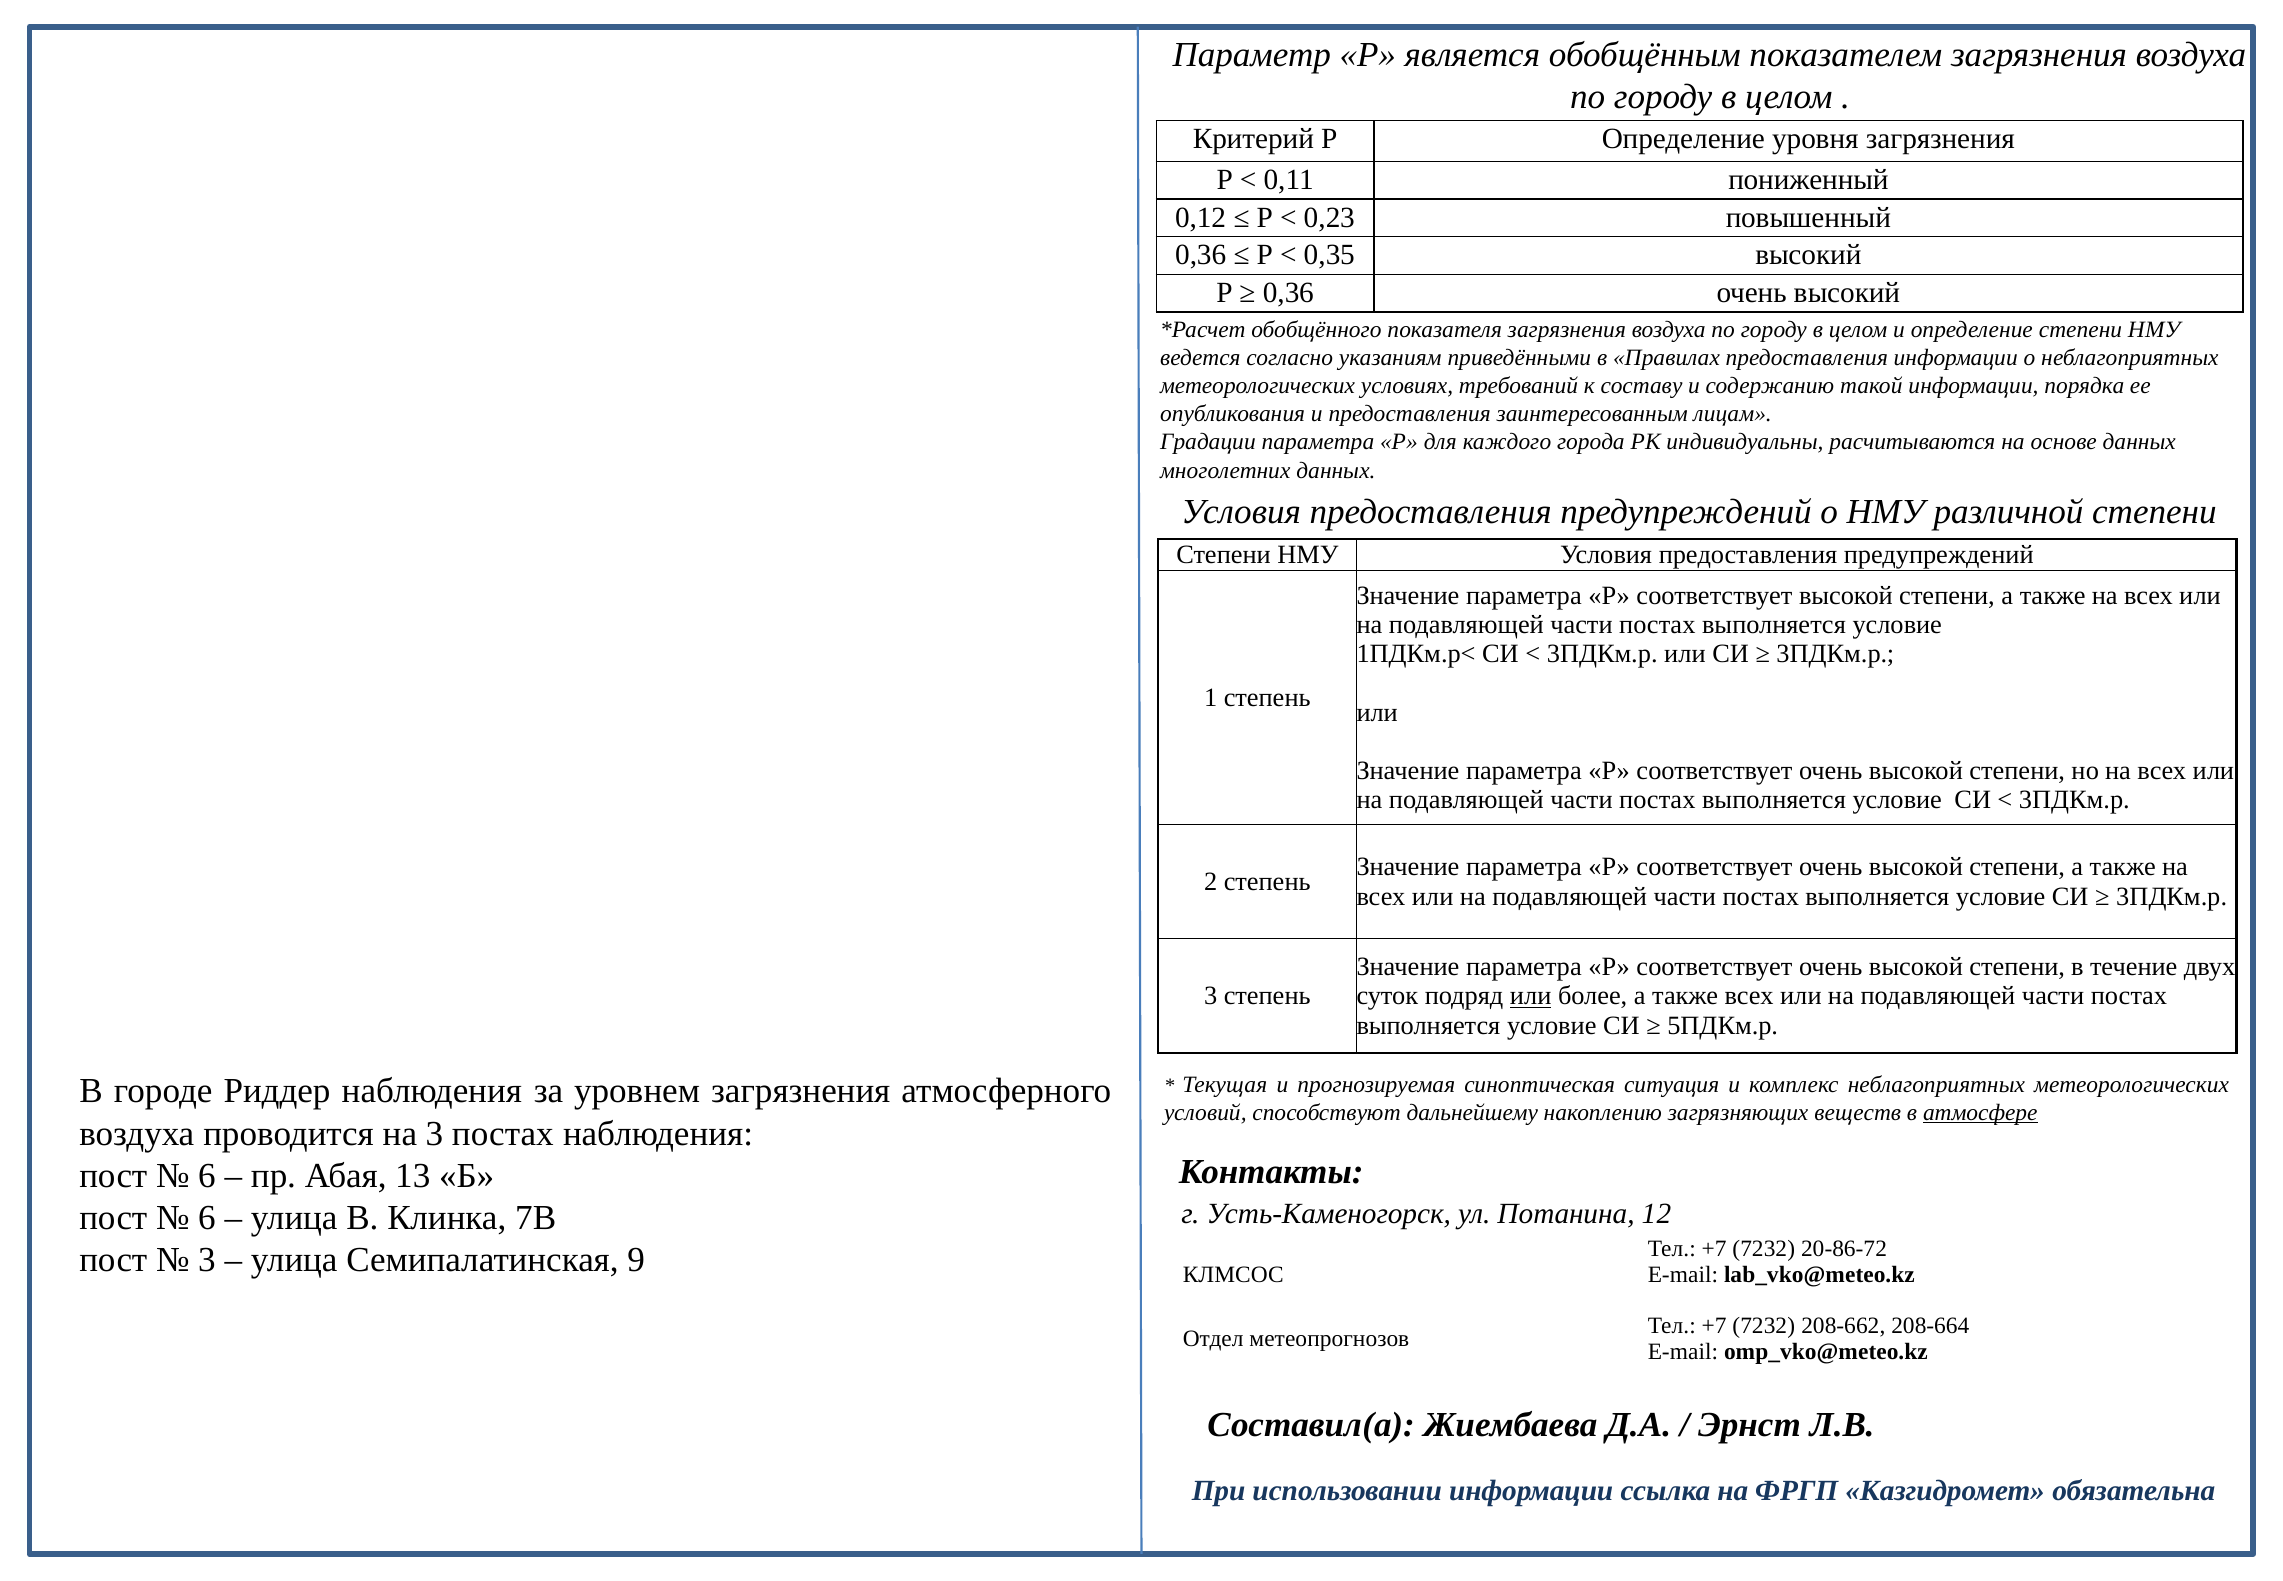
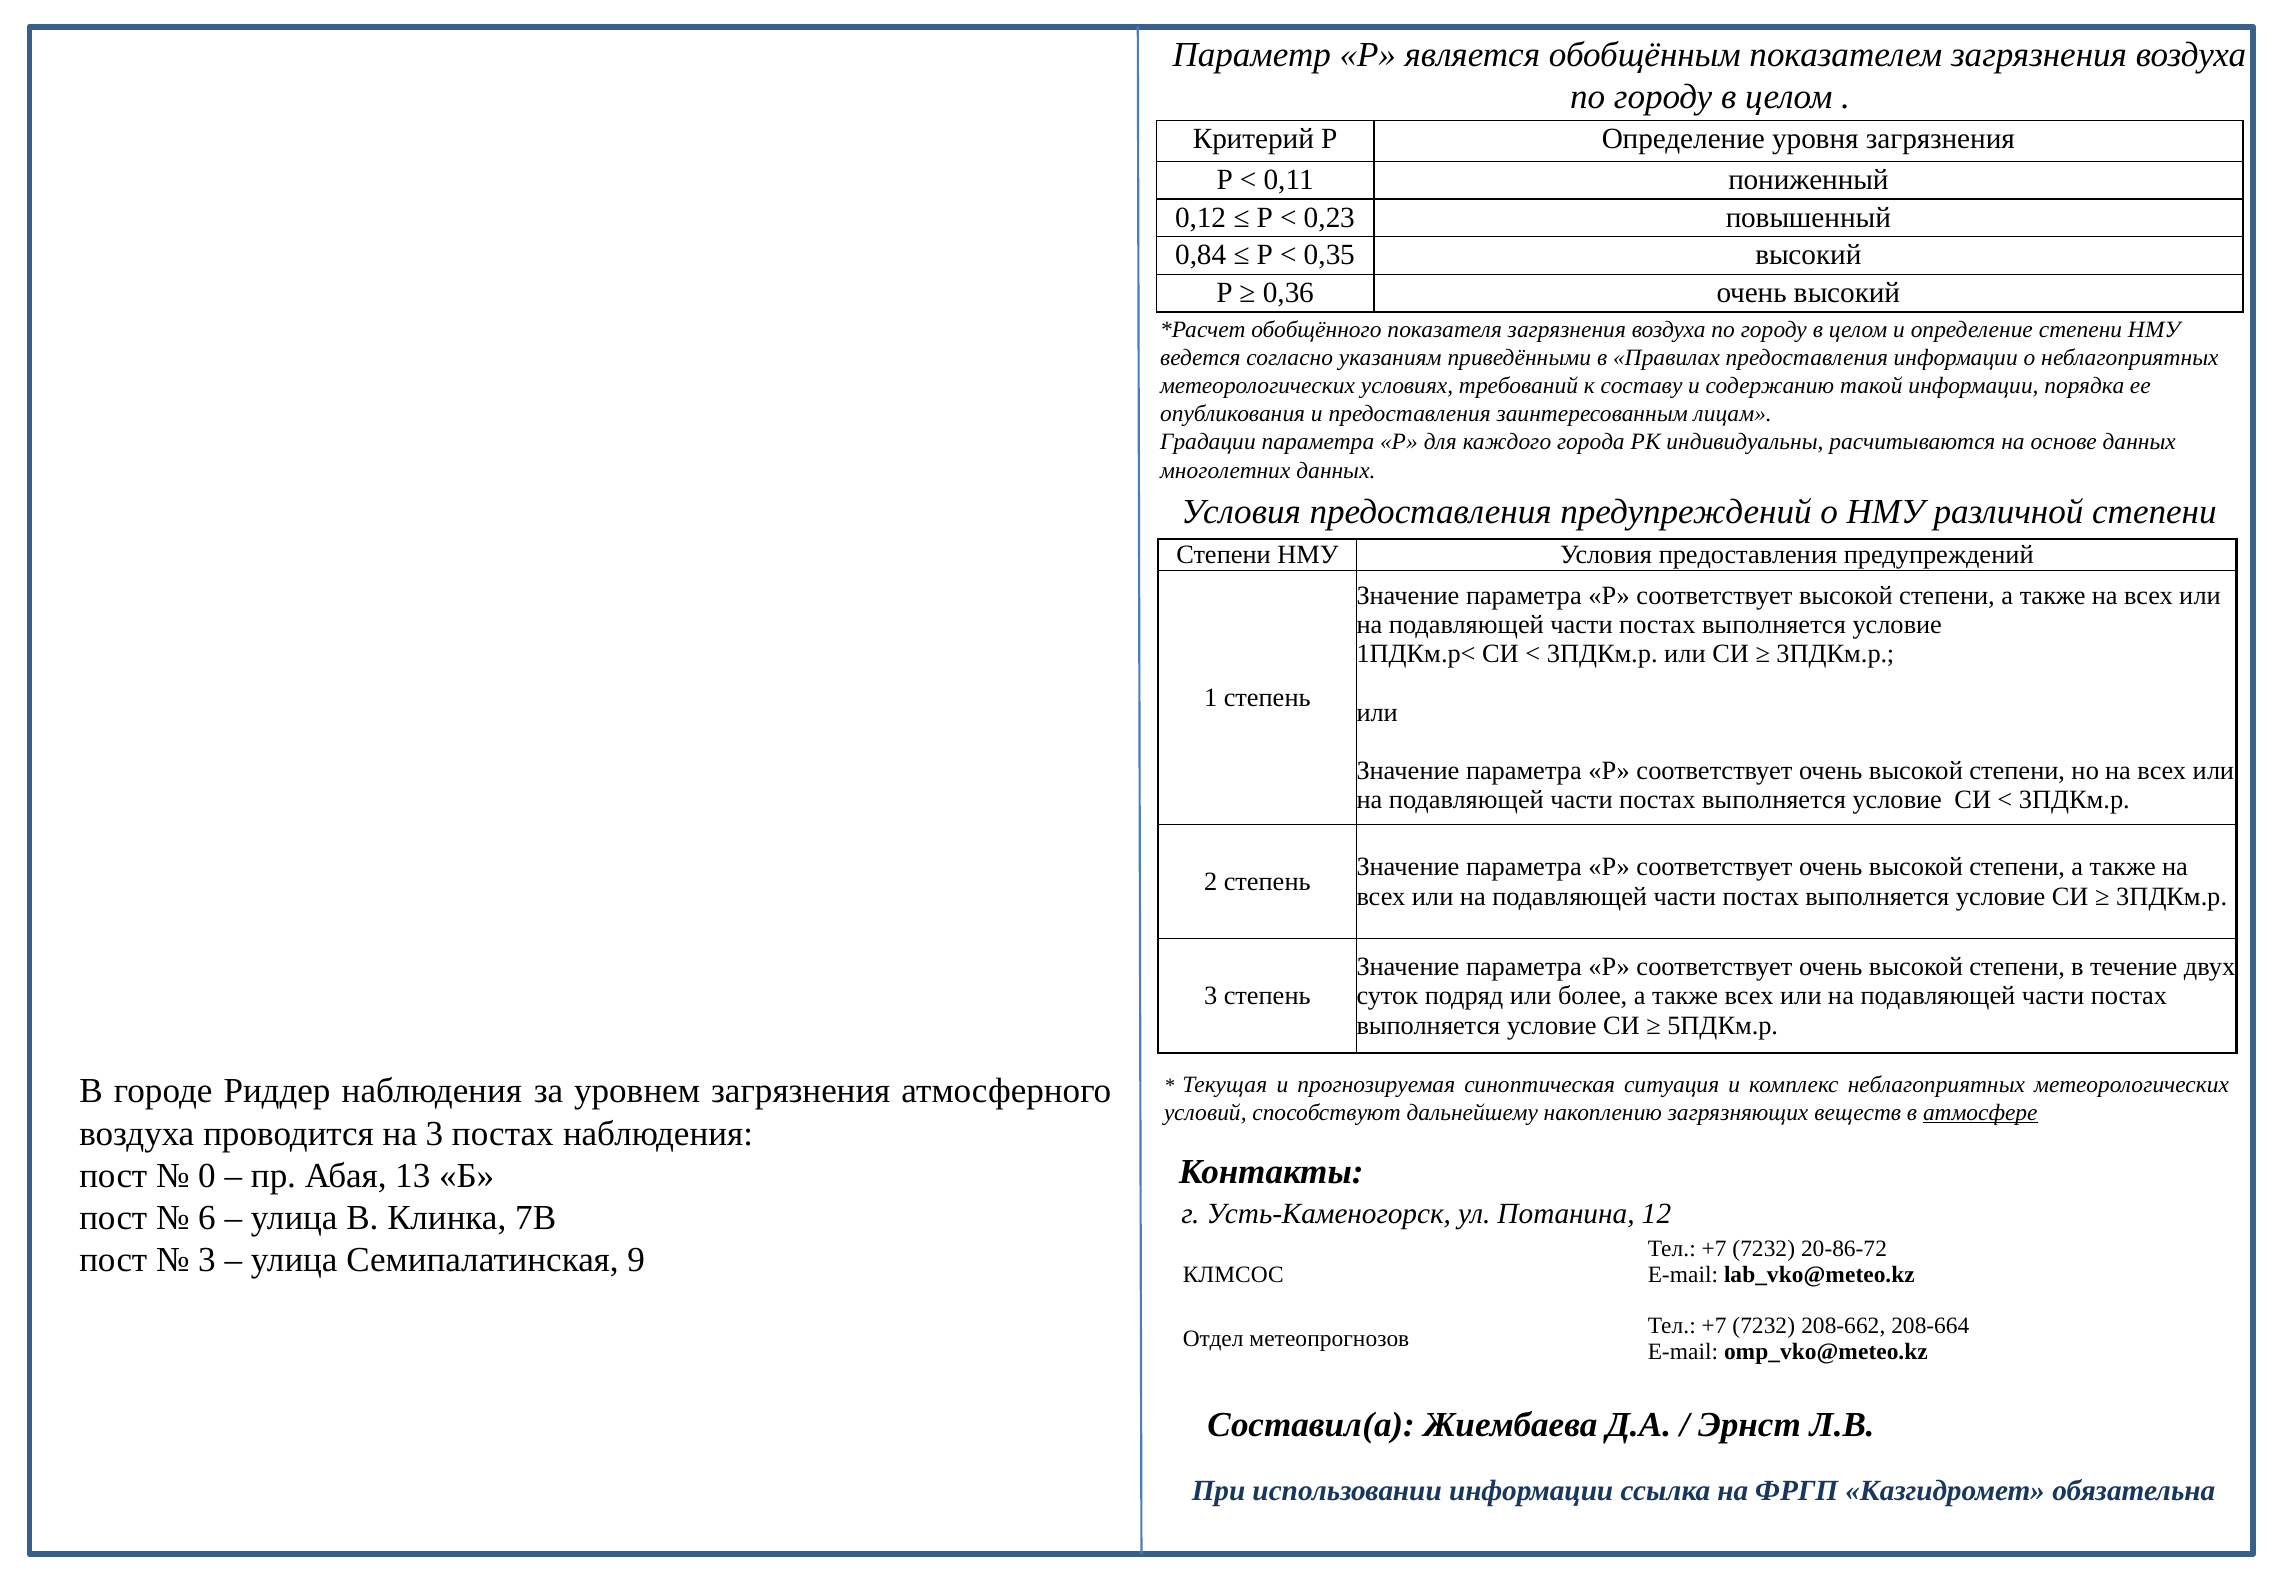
0,36: 0,36 -> 0,84 (1201, 255)
или underline: present -> none (1531, 996)
6: 6 -> 0 (207, 1175)
